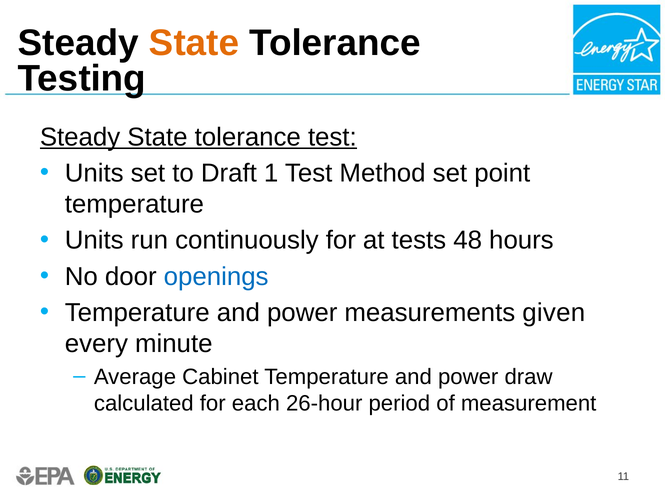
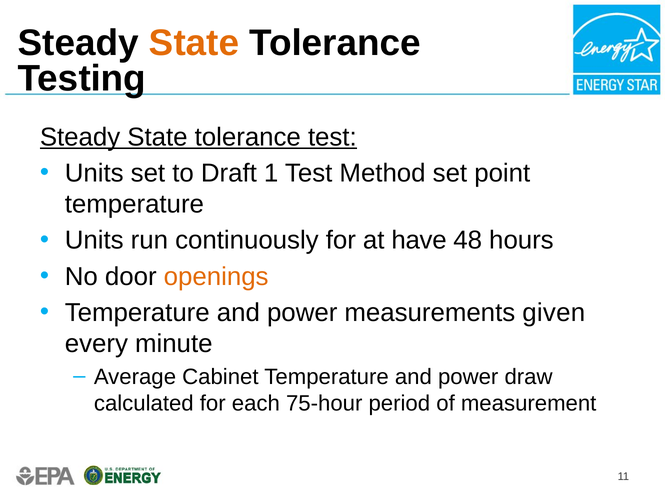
tests: tests -> have (419, 240)
openings colour: blue -> orange (216, 276)
26-hour: 26-hour -> 75-hour (324, 403)
